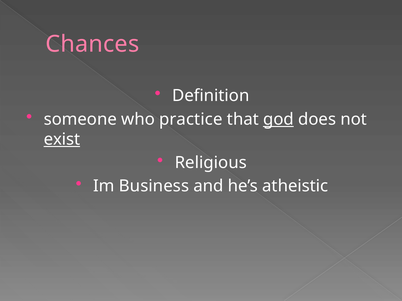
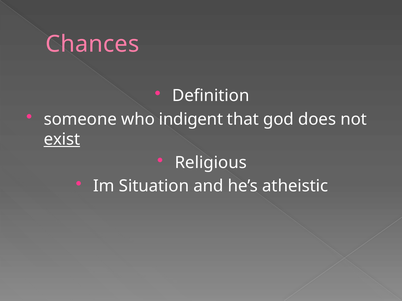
practice: practice -> indigent (191, 119)
god underline: present -> none (278, 119)
Business: Business -> Situation (154, 186)
